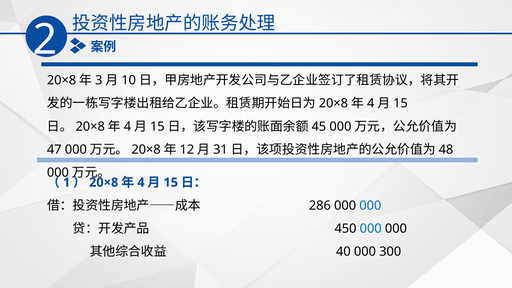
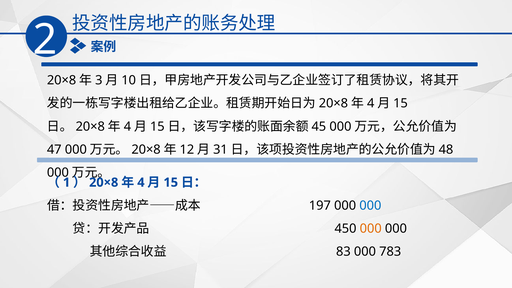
286: 286 -> 197 (320, 206)
000 colour: blue -> orange (371, 229)
40: 40 -> 83 (343, 252)
300: 300 -> 783 (390, 252)
